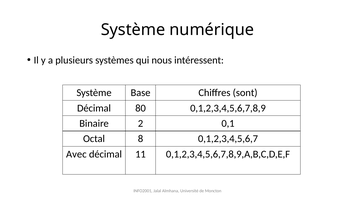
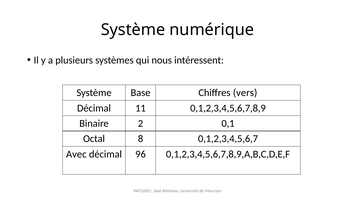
sont: sont -> vers (245, 93)
80: 80 -> 11 (141, 108)
11: 11 -> 96 (141, 154)
